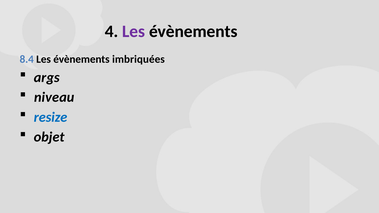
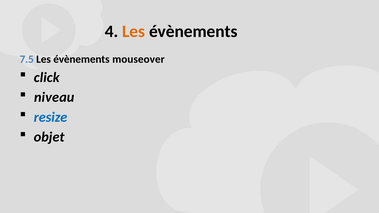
Les colour: purple -> orange (134, 31)
8.4: 8.4 -> 7.5 (27, 59)
imbriquées: imbriquées -> mouseover (138, 59)
args: args -> click (47, 77)
